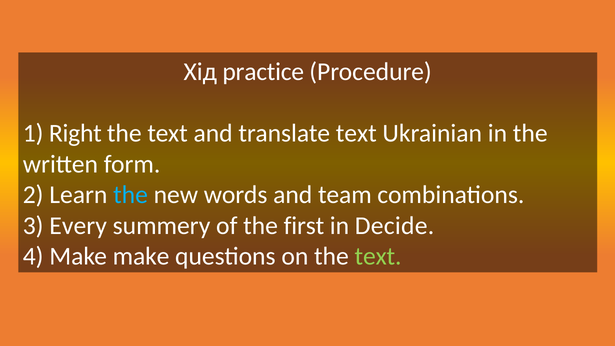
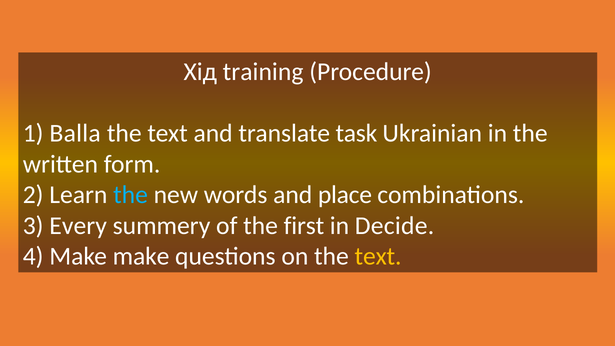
practice: practice -> training (263, 72)
Right: Right -> Balla (75, 133)
translate text: text -> task (356, 133)
team: team -> place (345, 195)
text colour: light green -> yellow (378, 256)
